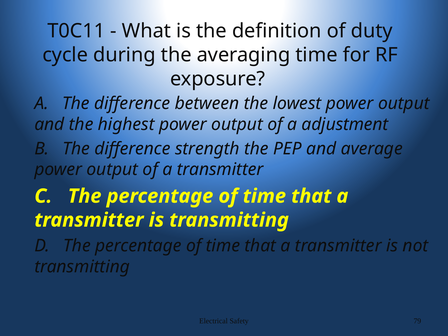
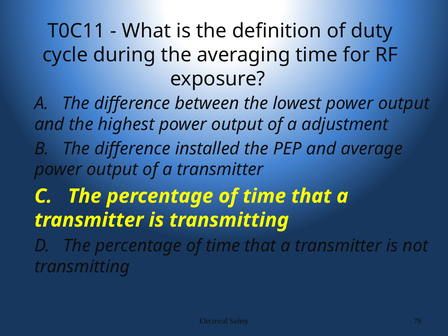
strength: strength -> installed (207, 149)
